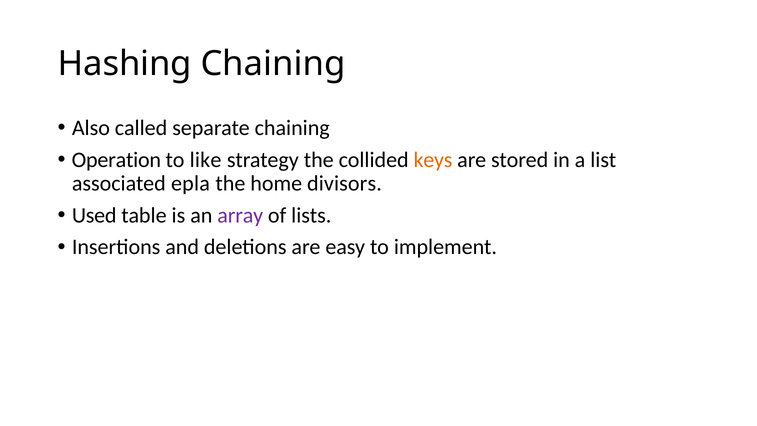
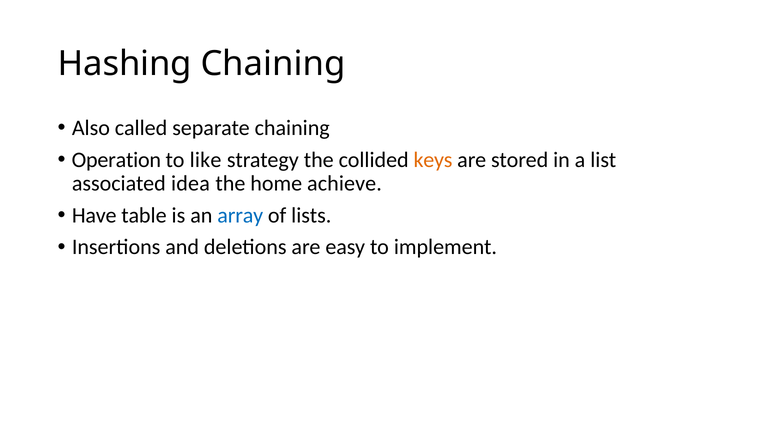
epla: epla -> idea (190, 184)
divisors: divisors -> achieve (344, 184)
Used: Used -> Have (94, 215)
array colour: purple -> blue (240, 215)
